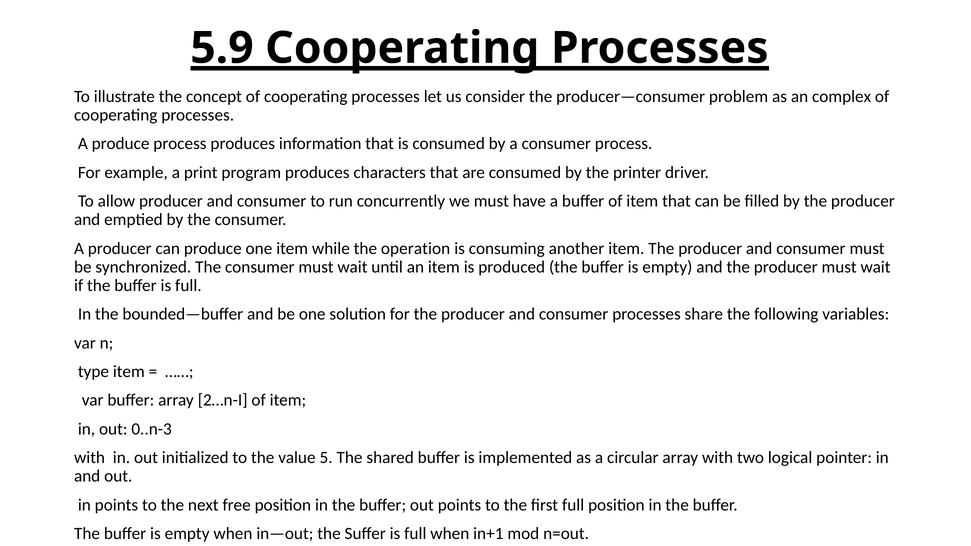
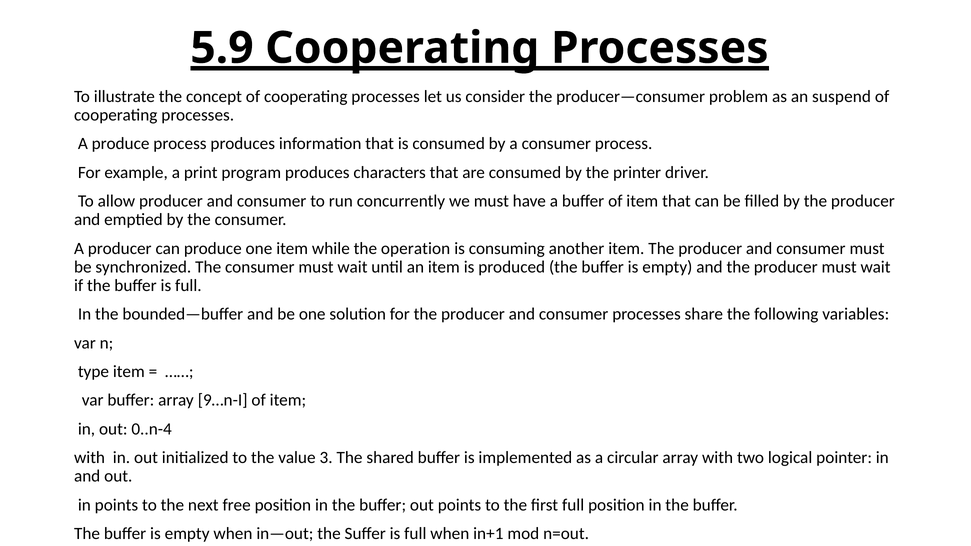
complex: complex -> suspend (842, 97)
2…n-I: 2…n-I -> 9…n-I (223, 400)
0..n-3: 0..n-3 -> 0..n-4 (152, 429)
5: 5 -> 3 (326, 458)
